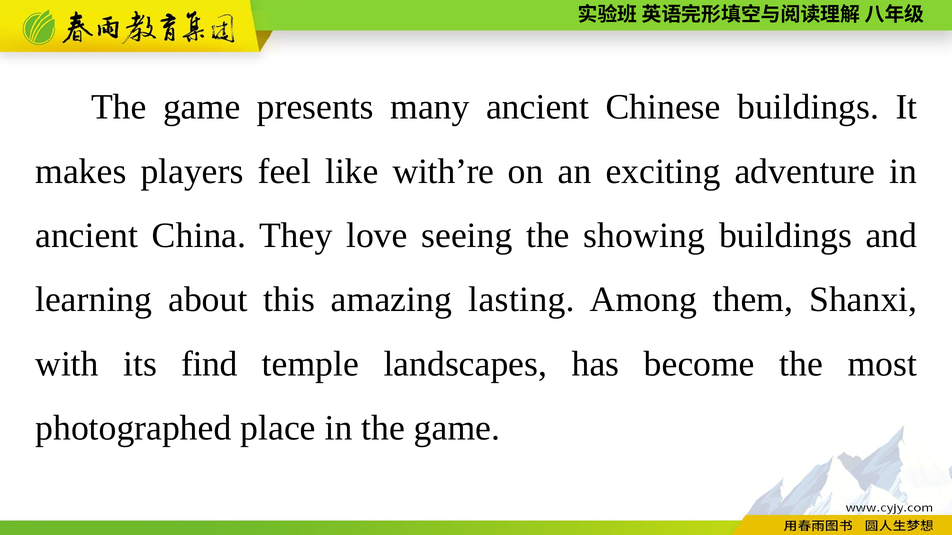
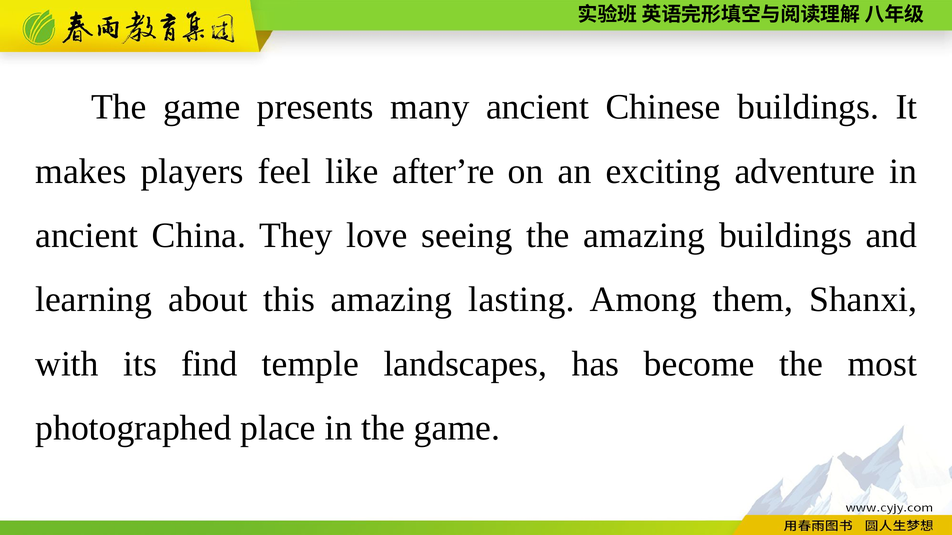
with’re: with’re -> after’re (444, 171)
the showing: showing -> amazing (644, 236)
